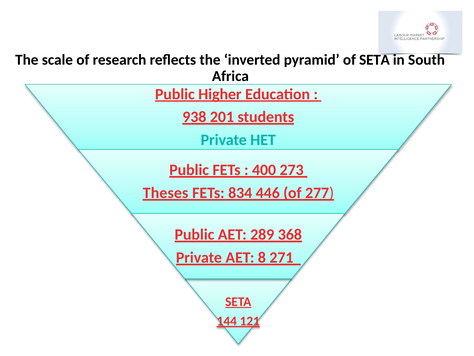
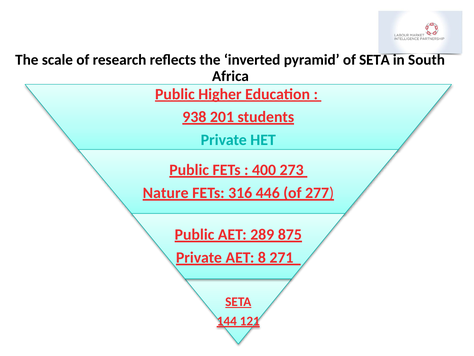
Theses: Theses -> Nature (166, 193)
834: 834 -> 316 (240, 193)
368: 368 -> 875 (290, 234)
